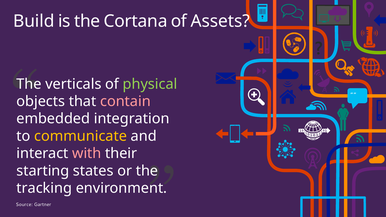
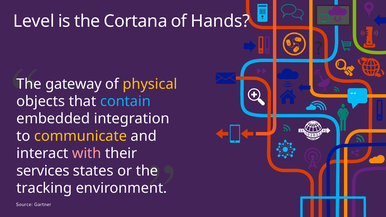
Build: Build -> Level (34, 21)
Assets: Assets -> Hands (220, 21)
verticals: verticals -> gateway (73, 84)
physical colour: light green -> yellow (150, 84)
contain colour: pink -> light blue (125, 101)
starting: starting -> services (43, 171)
